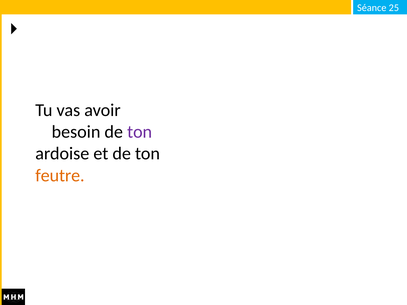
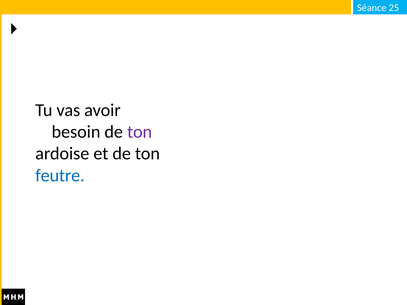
feutre colour: orange -> blue (60, 176)
